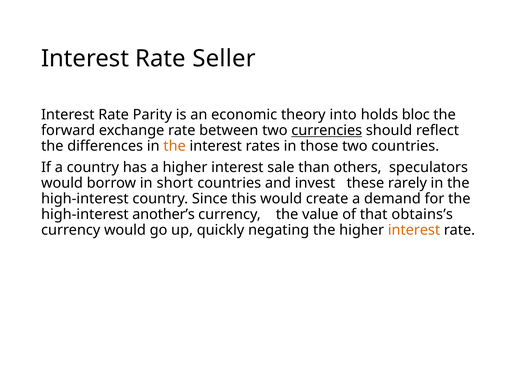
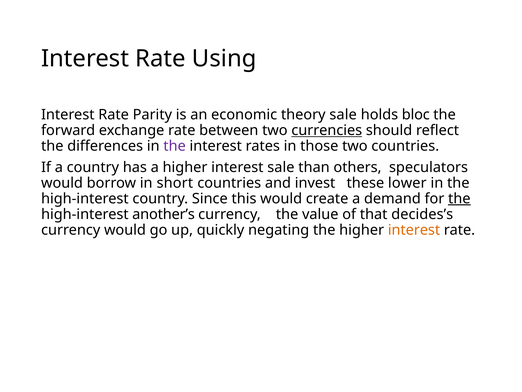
Seller: Seller -> Using (224, 59)
theory into: into -> sale (343, 115)
the colour: orange -> purple (175, 146)
rarely: rarely -> lower (407, 183)
the underline: none -> present (459, 198)
obtains’s: obtains’s -> decides’s (422, 214)
